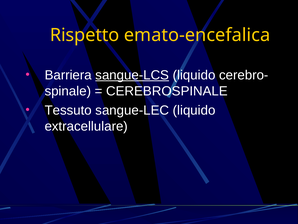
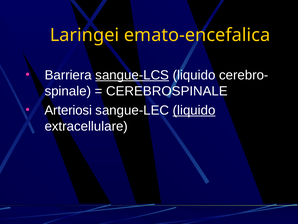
Rispetto: Rispetto -> Laringei (85, 35)
Tessuto: Tessuto -> Arteriosi (68, 110)
liquido underline: none -> present (194, 110)
